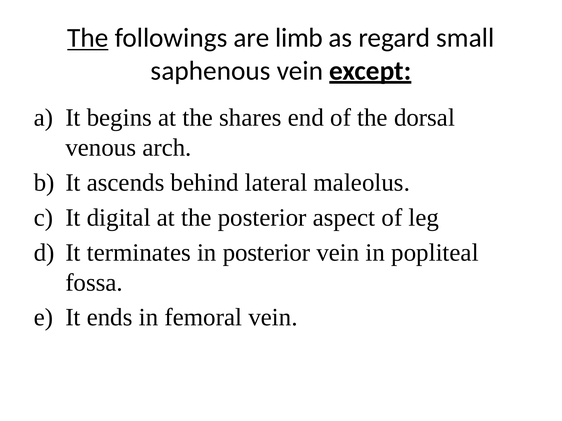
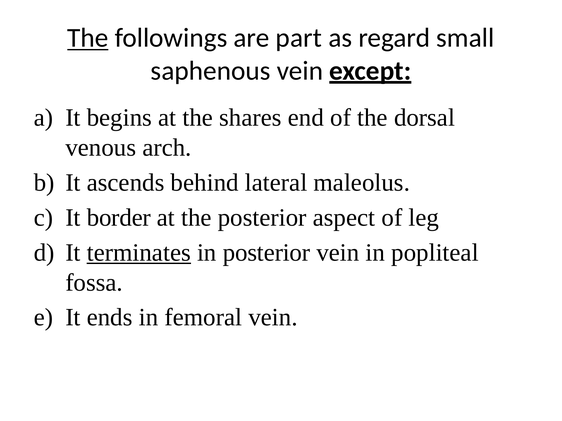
limb: limb -> part (299, 38)
digital: digital -> border (119, 218)
terminates underline: none -> present (139, 253)
